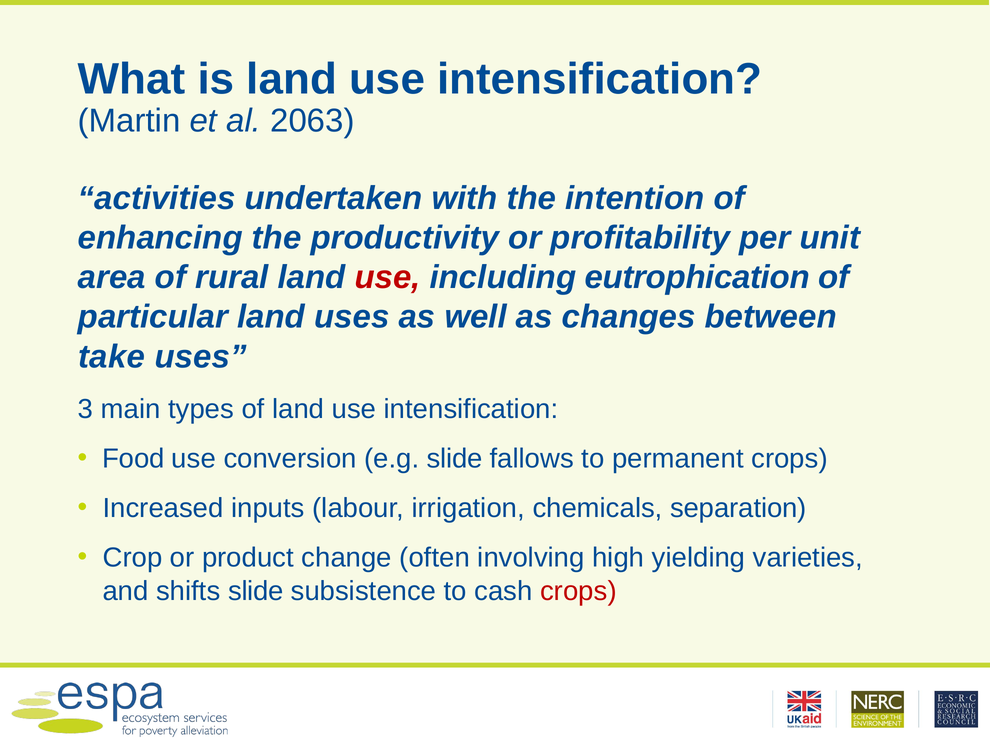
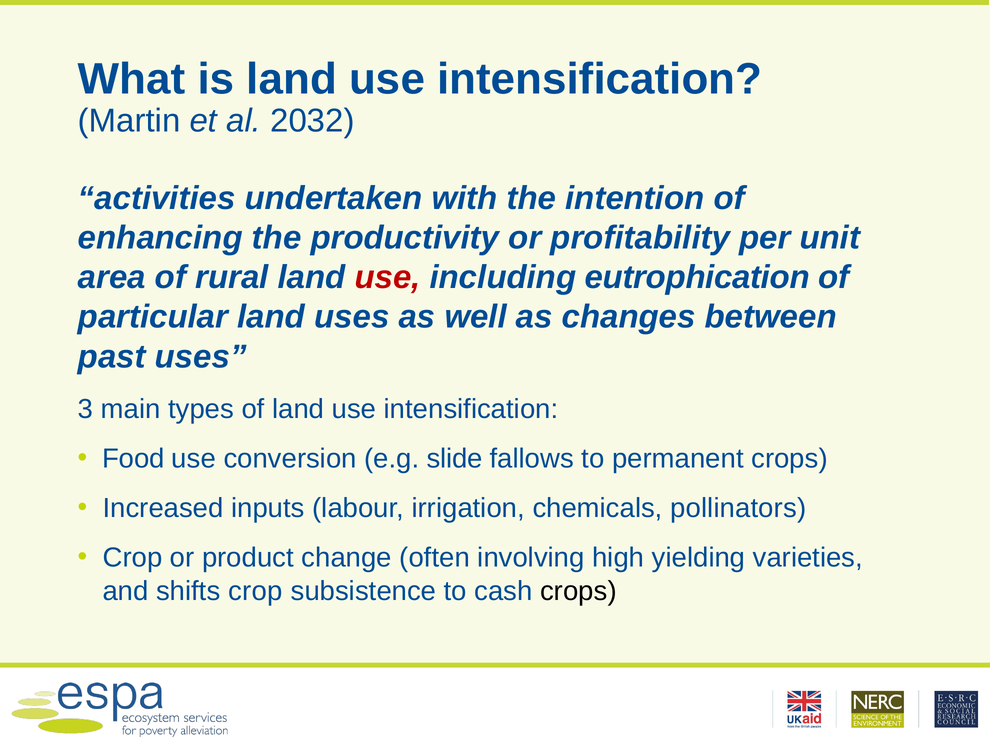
2063: 2063 -> 2032 (312, 121)
take: take -> past (112, 356)
separation: separation -> pollinators (738, 508)
shifts slide: slide -> crop (256, 591)
crops colour: red -> black (578, 591)
